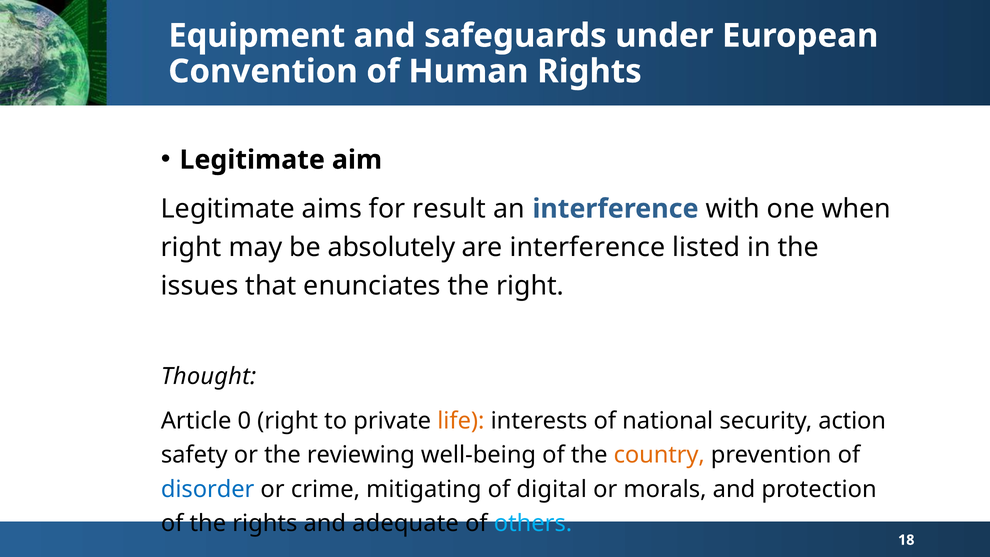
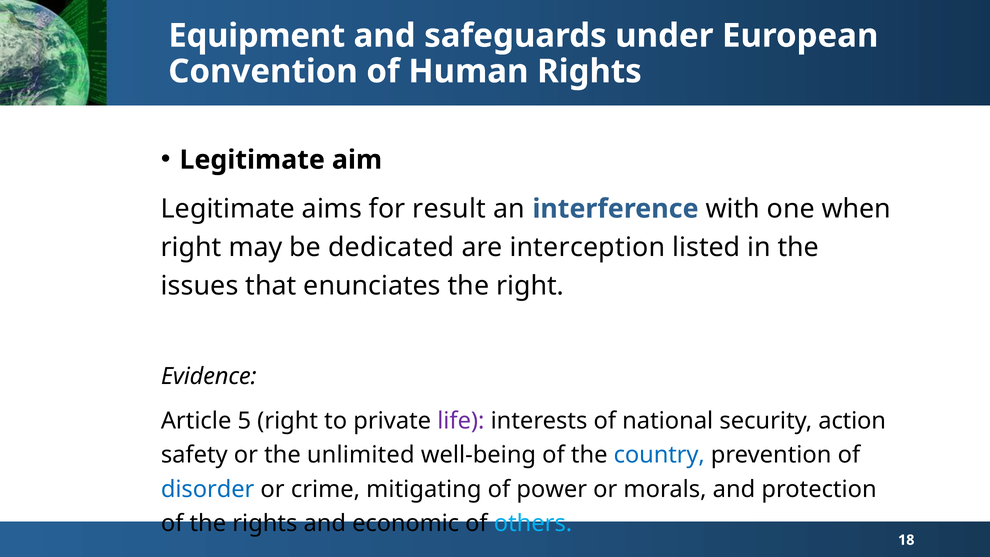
absolutely: absolutely -> dedicated (391, 247)
are interference: interference -> interception (587, 247)
Thought: Thought -> Evidence (209, 376)
0: 0 -> 5 (244, 421)
life colour: orange -> purple (461, 421)
reviewing: reviewing -> unlimited (361, 455)
country colour: orange -> blue (659, 455)
digital: digital -> power (552, 489)
adequate: adequate -> economic (406, 523)
